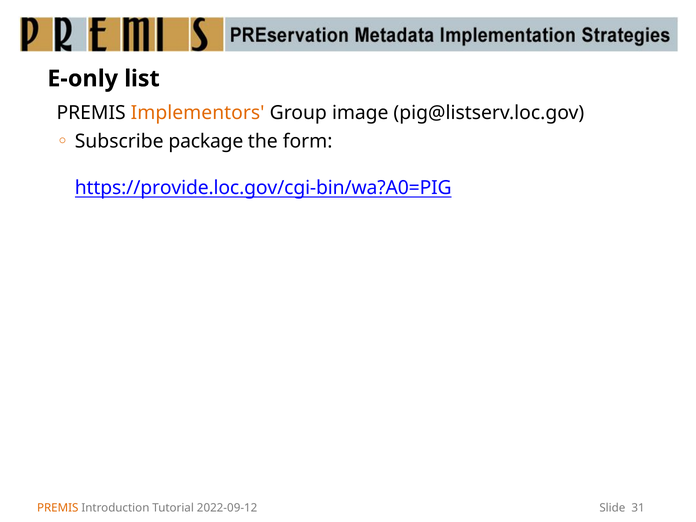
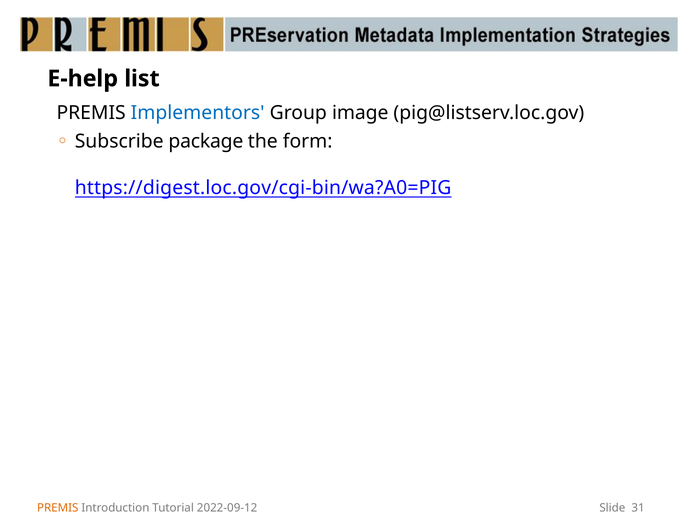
E-only: E-only -> E-help (83, 79)
Implementors colour: orange -> blue (198, 113)
https://provide.loc.gov/cgi-bin/wa?A0=PIG: https://provide.loc.gov/cgi-bin/wa?A0=PIG -> https://digest.loc.gov/cgi-bin/wa?A0=PIG (263, 188)
